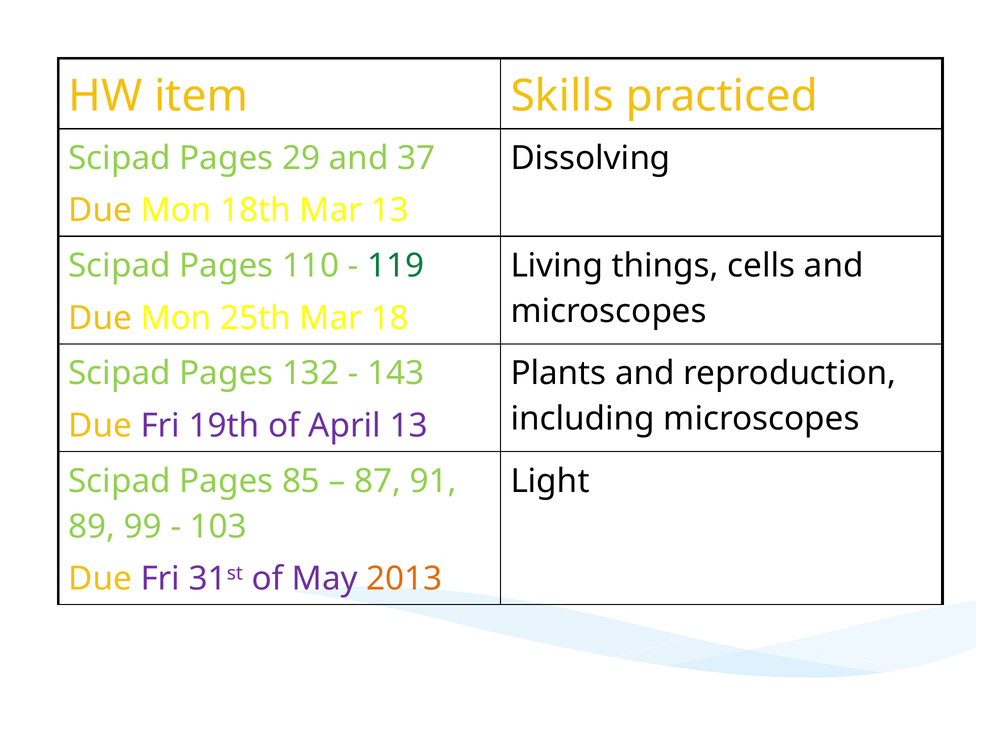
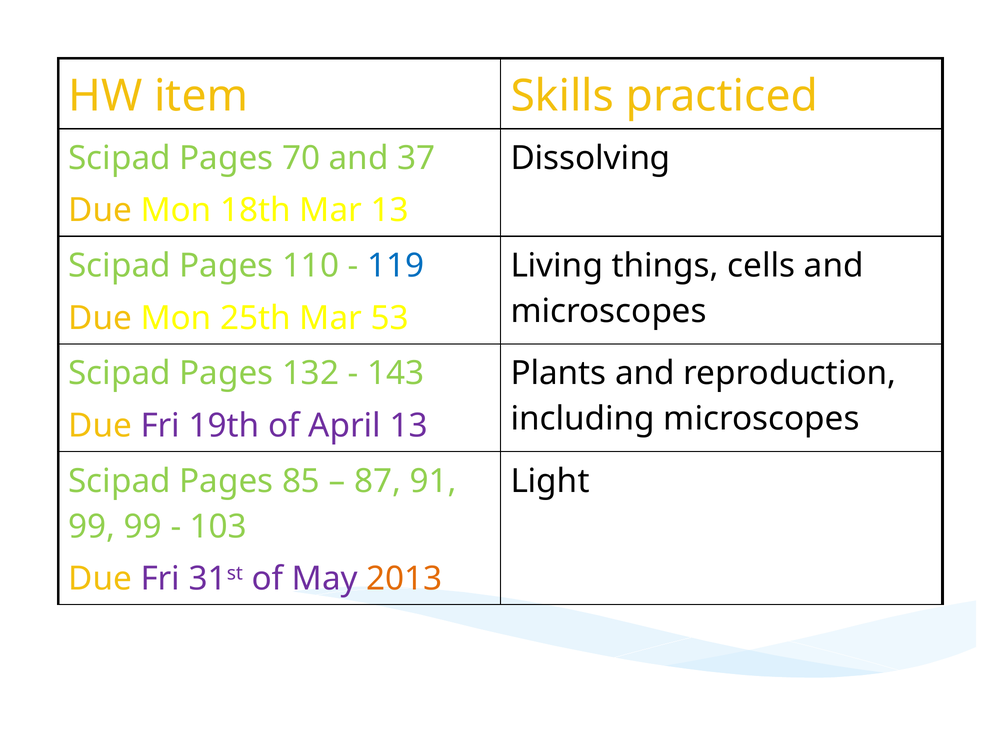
29: 29 -> 70 (301, 158)
119 colour: green -> blue (396, 266)
18: 18 -> 53 (390, 318)
89: 89 -> 99 (92, 527)
